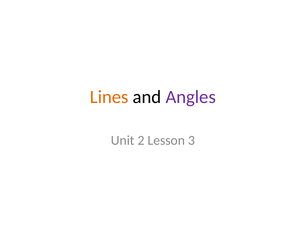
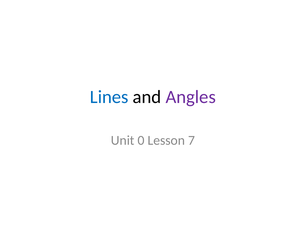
Lines colour: orange -> blue (109, 97)
2: 2 -> 0 (141, 141)
3: 3 -> 7 (191, 141)
